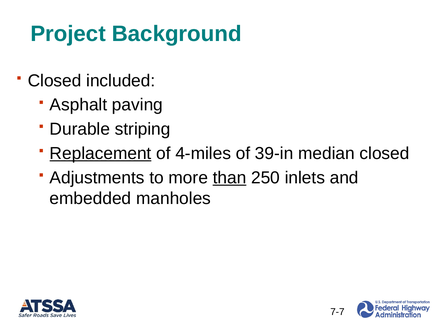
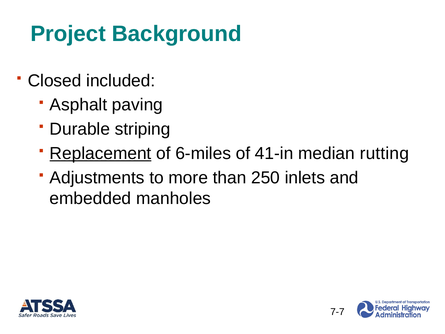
4-miles: 4-miles -> 6-miles (203, 153)
39-in: 39-in -> 41-in (274, 153)
median closed: closed -> rutting (384, 153)
than underline: present -> none (230, 178)
